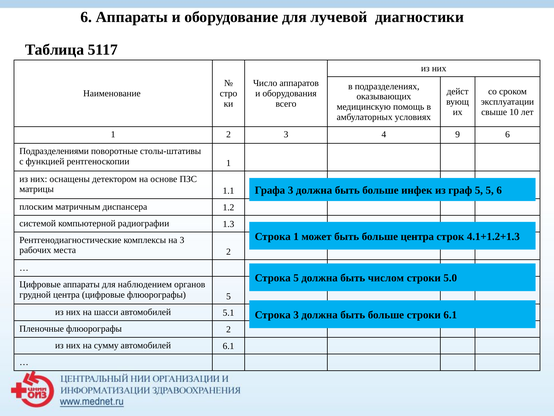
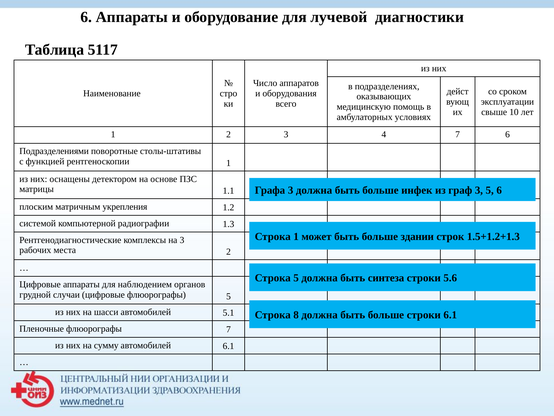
4 9: 9 -> 7 (458, 134)
граф 5: 5 -> 3 (479, 190)
диспансера: диспансера -> укрепления (125, 206)
больше центра: центра -> здании (417, 236)
4.1+1.2+1.3: 4.1+1.2+1.3 -> 1.5+1.2+1.3 (493, 236)
числом: числом -> синтеза (386, 278)
5.0: 5.0 -> 5.6 (450, 278)
грудной центра: центра -> случаи (66, 294)
Строка 3: 3 -> 8 (296, 315)
флюорографы 2: 2 -> 7 (229, 329)
